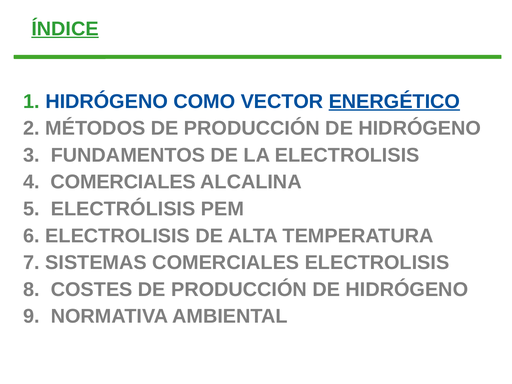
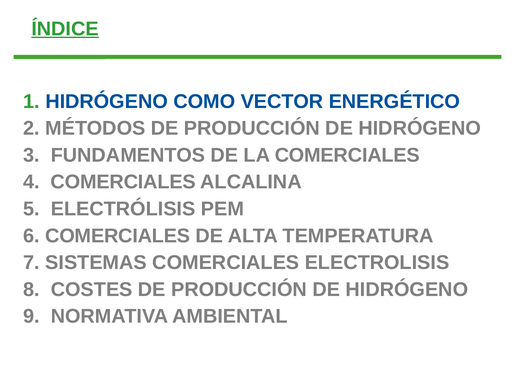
ENERGÉTICO underline: present -> none (394, 102)
LA ELECTROLISIS: ELECTROLISIS -> COMERCIALES (347, 155)
6 ELECTROLISIS: ELECTROLISIS -> COMERCIALES (118, 236)
